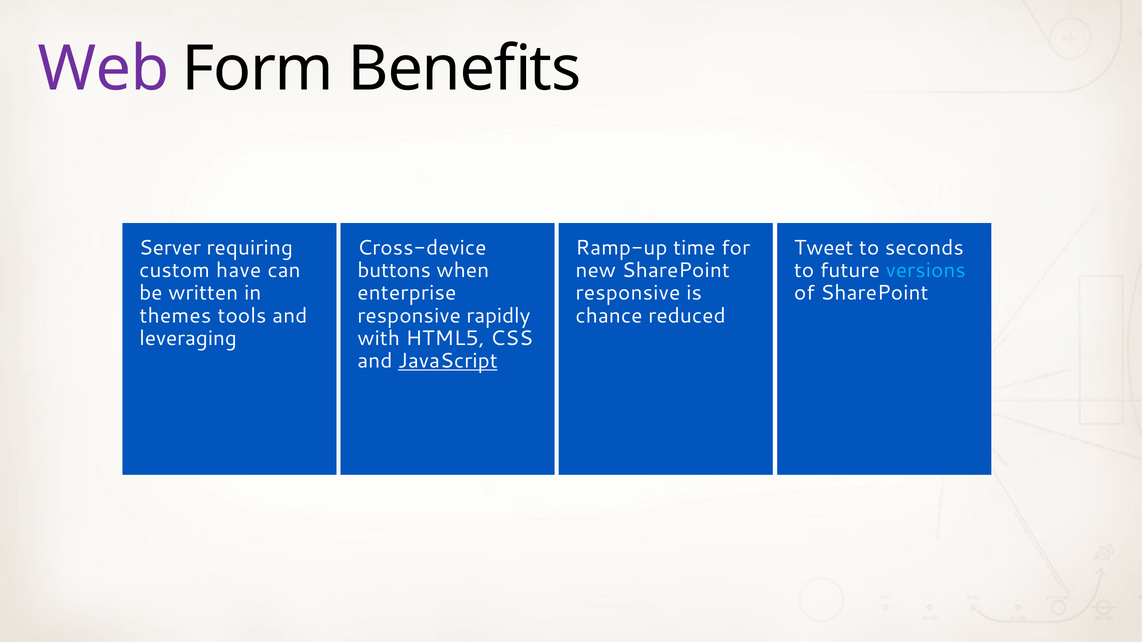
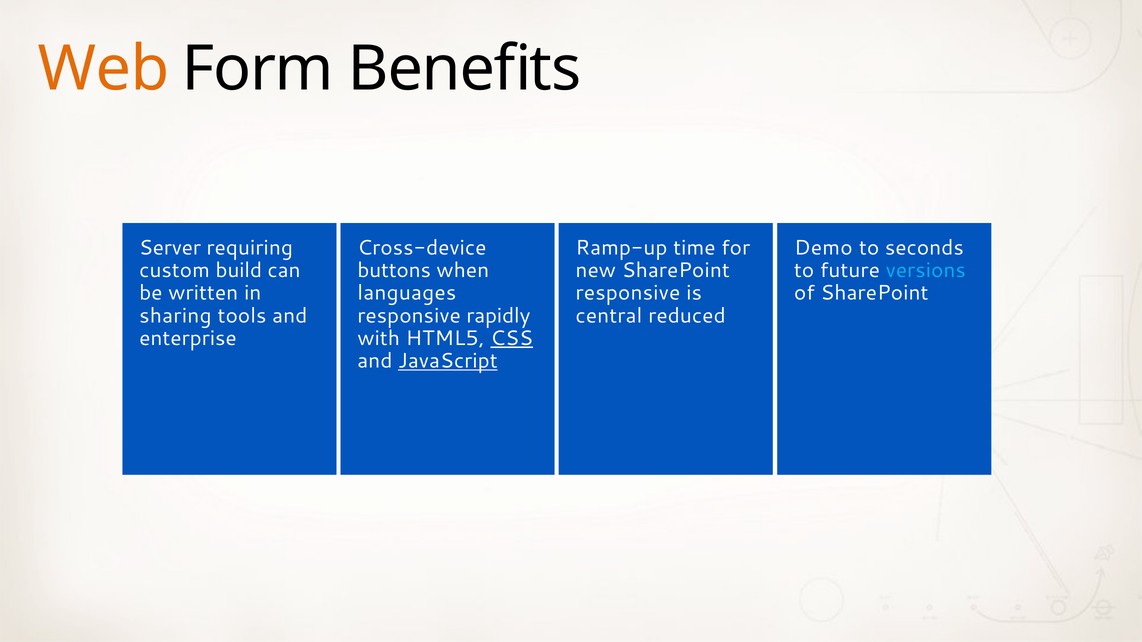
Web colour: purple -> orange (104, 69)
Tweet: Tweet -> Demo (823, 248)
have: have -> build (239, 270)
enterprise: enterprise -> languages (407, 293)
themes: themes -> sharing (175, 316)
chance: chance -> central (609, 316)
leveraging: leveraging -> enterprise (188, 338)
CSS underline: none -> present (512, 338)
